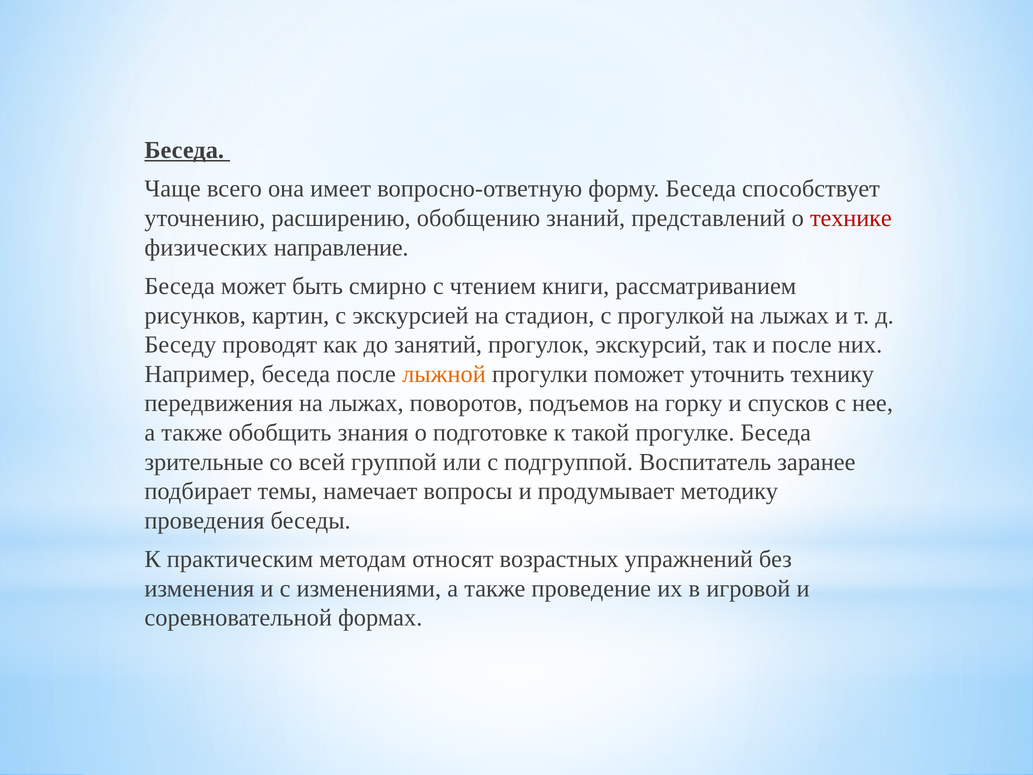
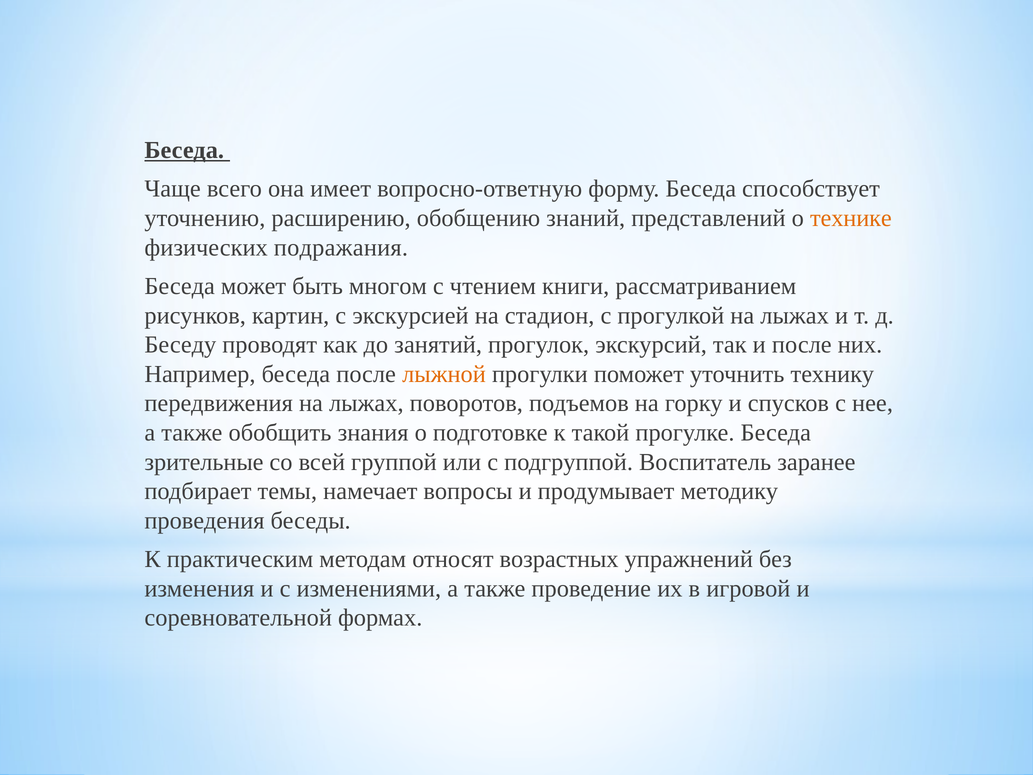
технике colour: red -> orange (851, 218)
направление: направление -> подражания (341, 247)
смирно: смирно -> многом (388, 286)
